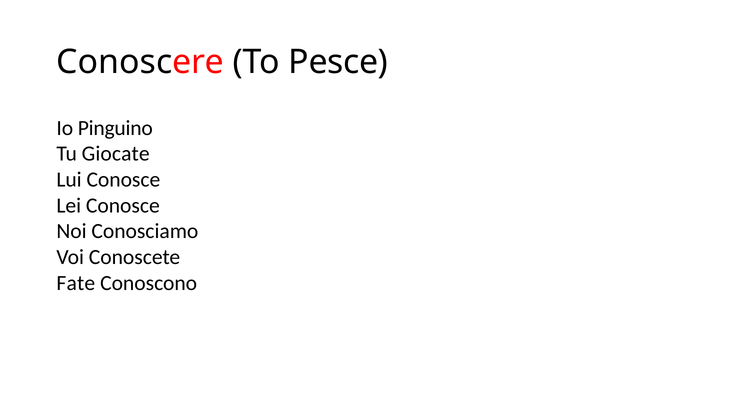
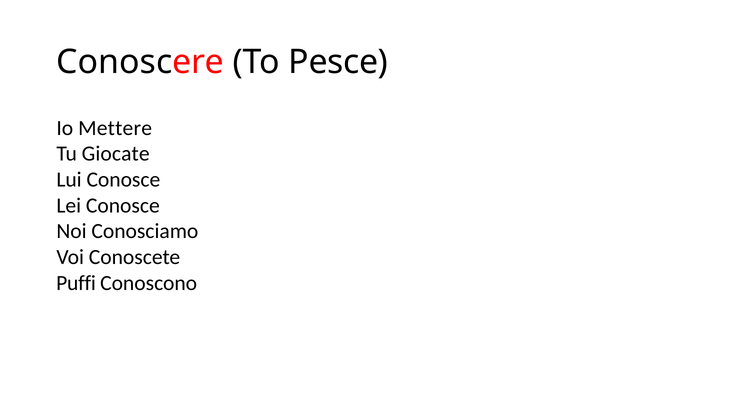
Pinguino: Pinguino -> Mettere (115, 128)
Fate: Fate -> Puffi (76, 283)
